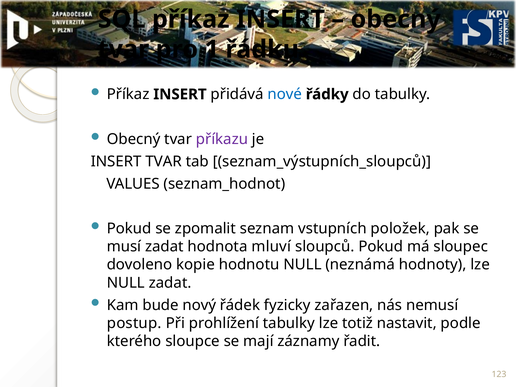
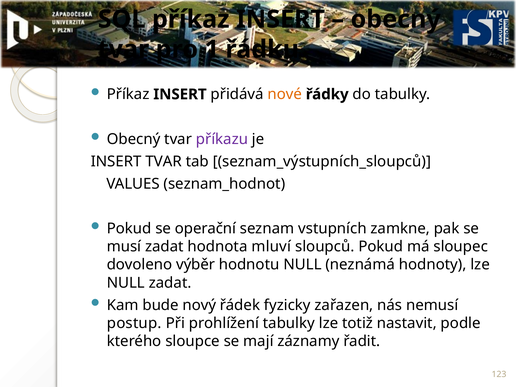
nové colour: blue -> orange (285, 94)
zpomalit: zpomalit -> operační (206, 229)
položek: položek -> zamkne (400, 229)
kopie: kopie -> výběr (196, 265)
